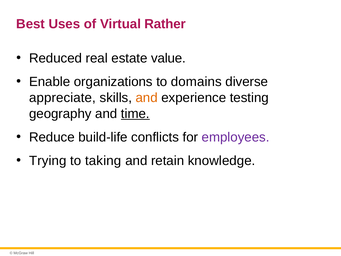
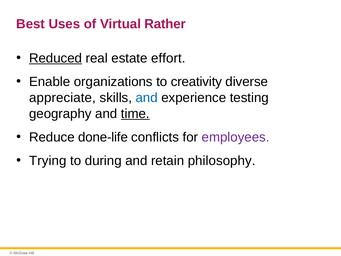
Reduced underline: none -> present (56, 58)
value: value -> effort (168, 58)
domains: domains -> creativity (196, 82)
and colour: orange -> blue (147, 98)
build-life: build-life -> done-life (103, 137)
taking: taking -> during (103, 161)
knowledge: knowledge -> philosophy (222, 161)
